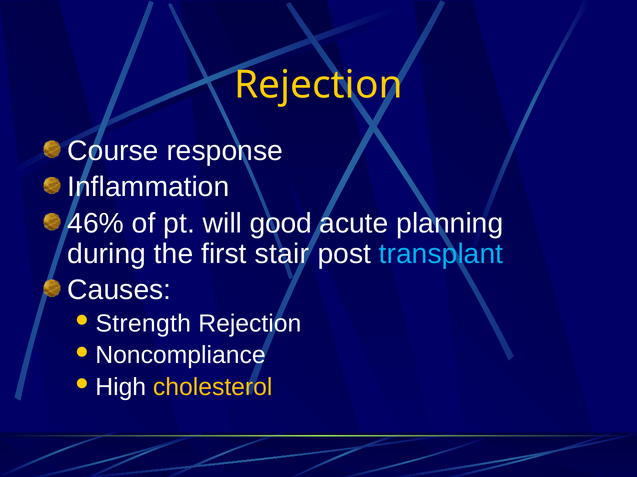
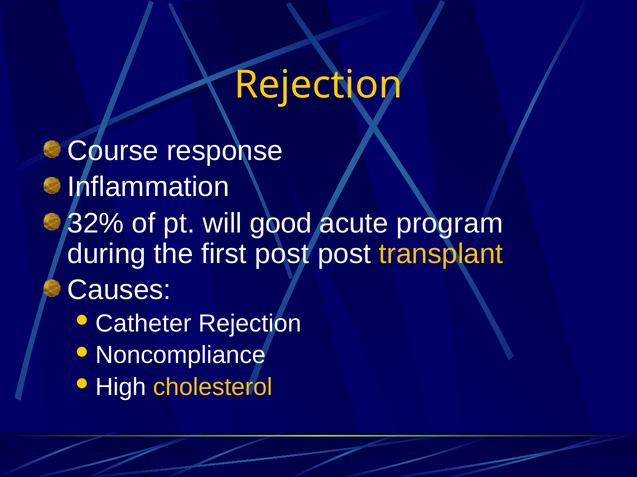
46%: 46% -> 32% (96, 224)
planning: planning -> program (450, 224)
first stair: stair -> post (282, 254)
transplant colour: light blue -> yellow (441, 254)
Strength: Strength -> Catheter (143, 324)
